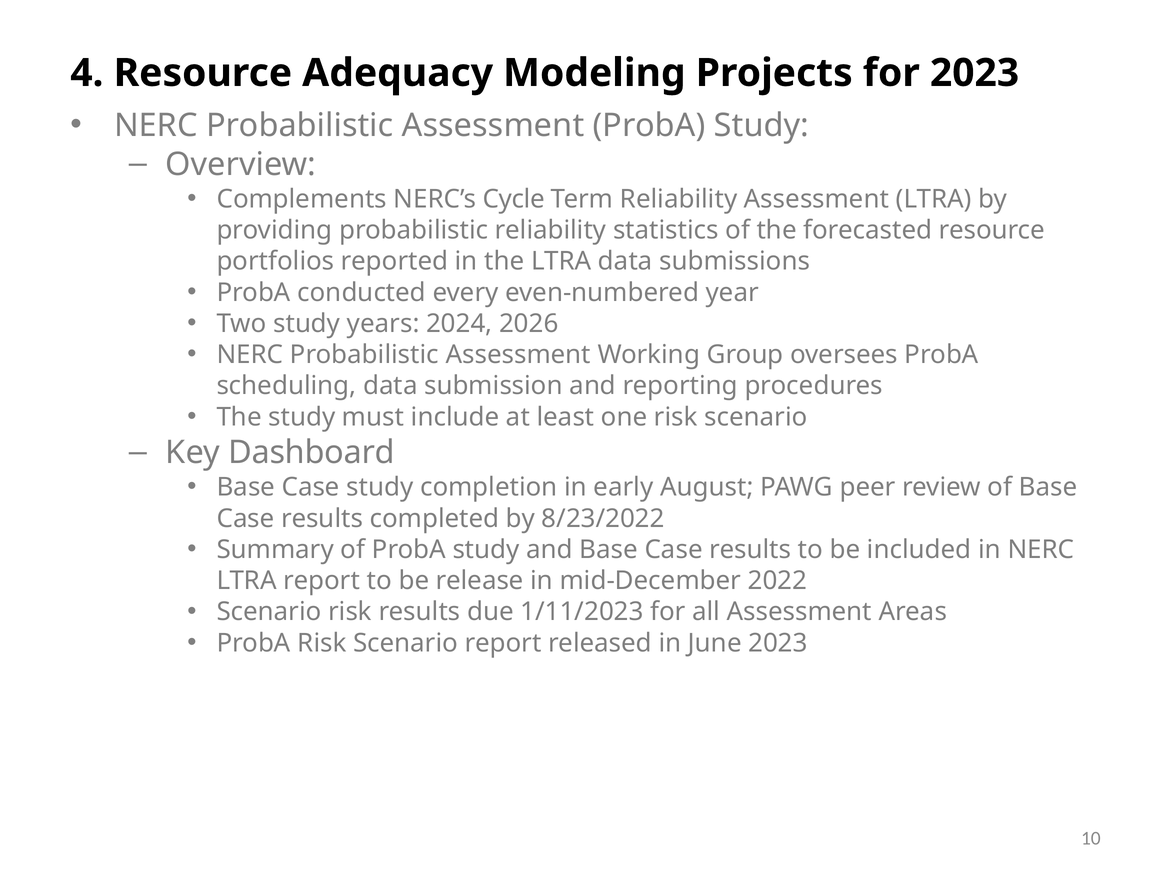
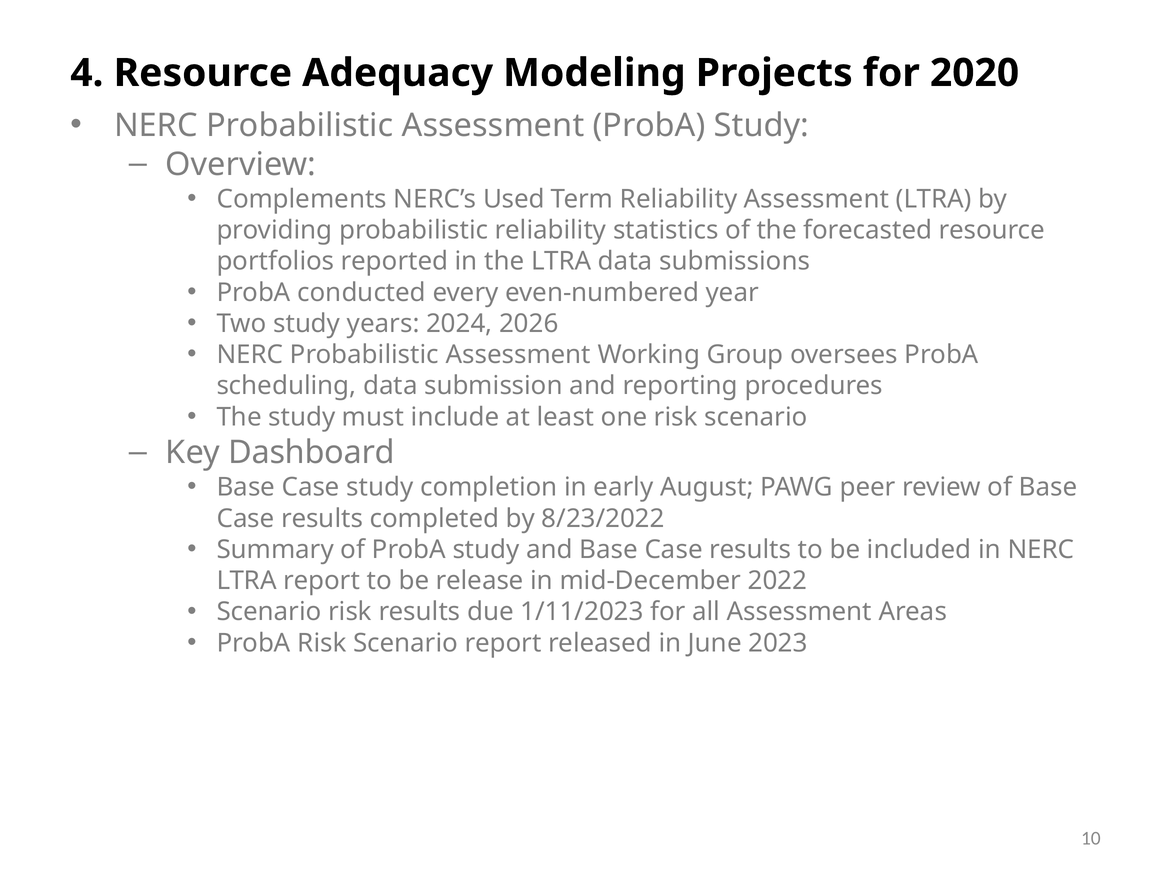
for 2023: 2023 -> 2020 (975, 73)
Cycle: Cycle -> Used (514, 199)
